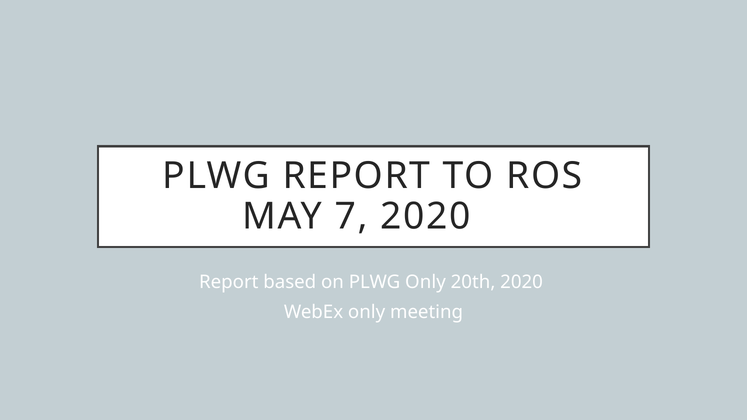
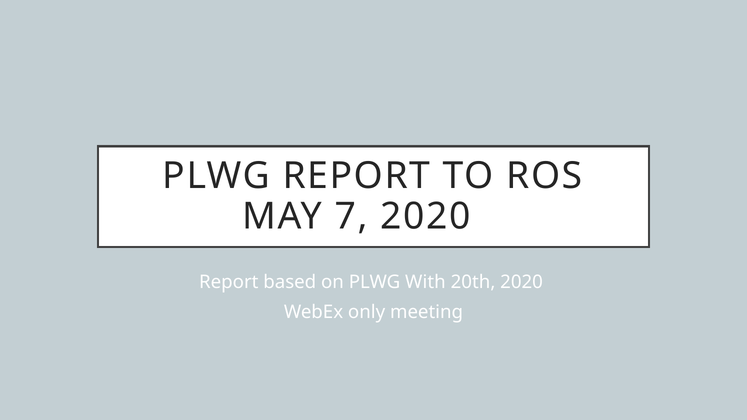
PLWG Only: Only -> With (425, 282)
